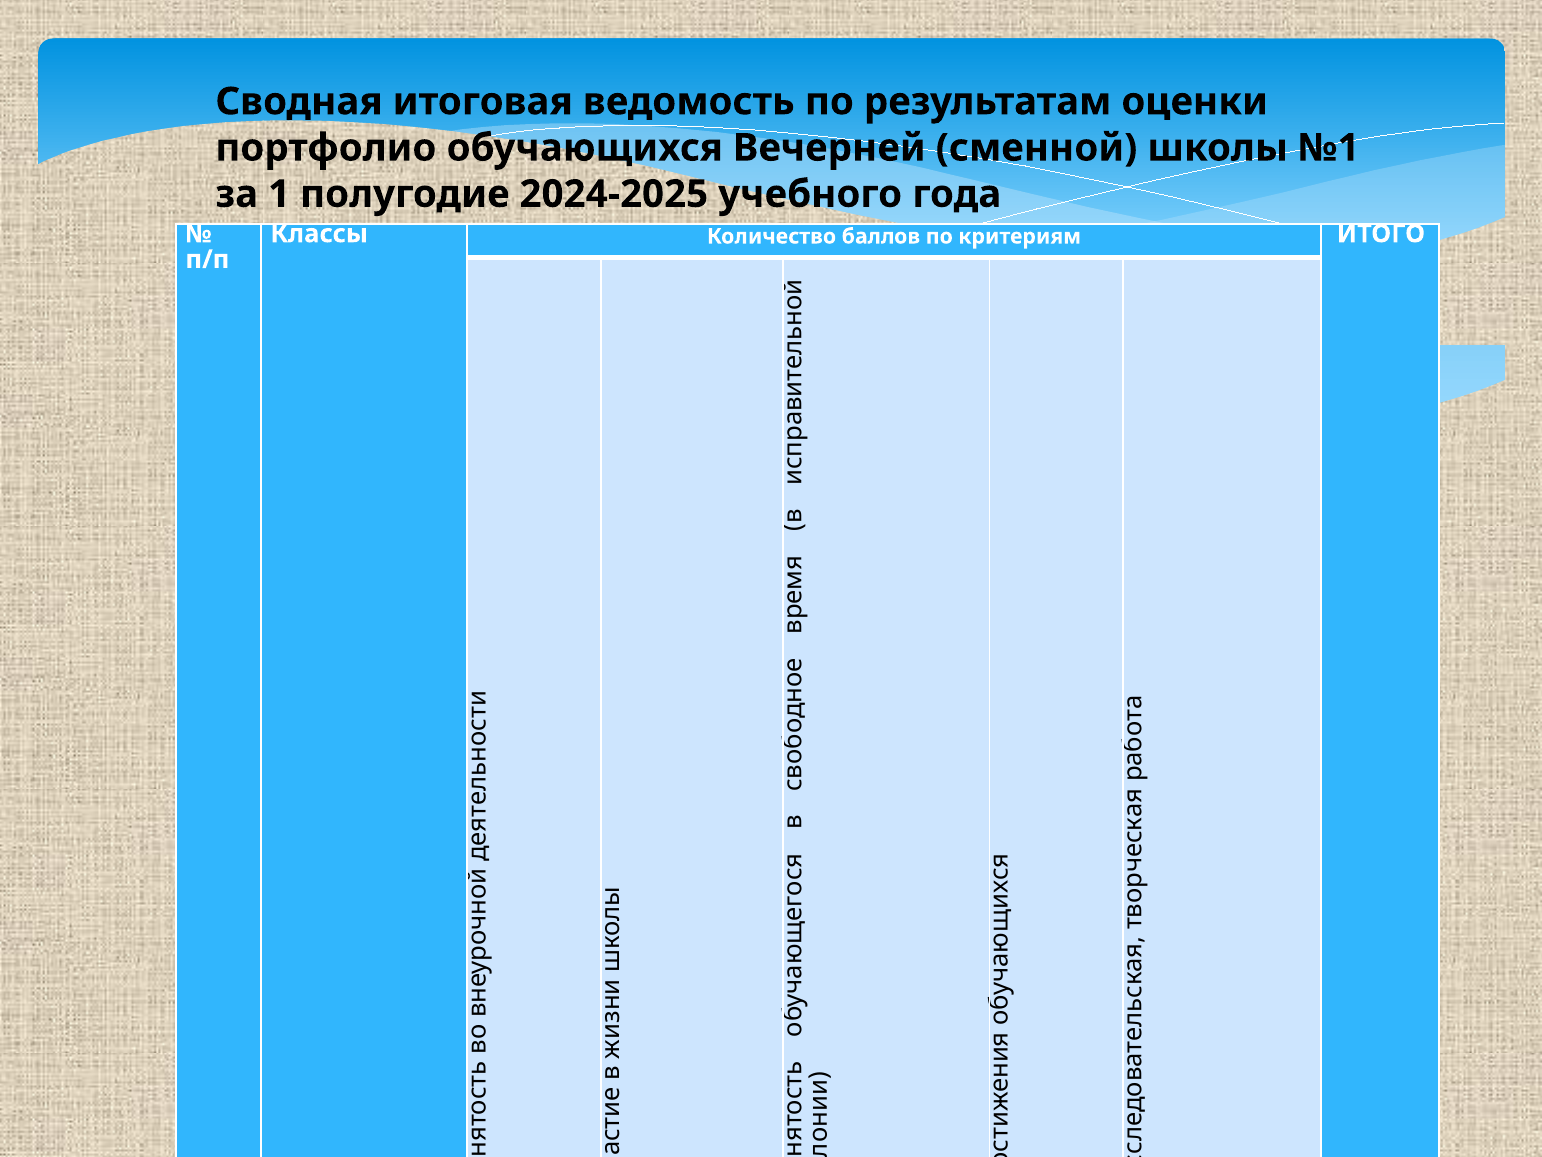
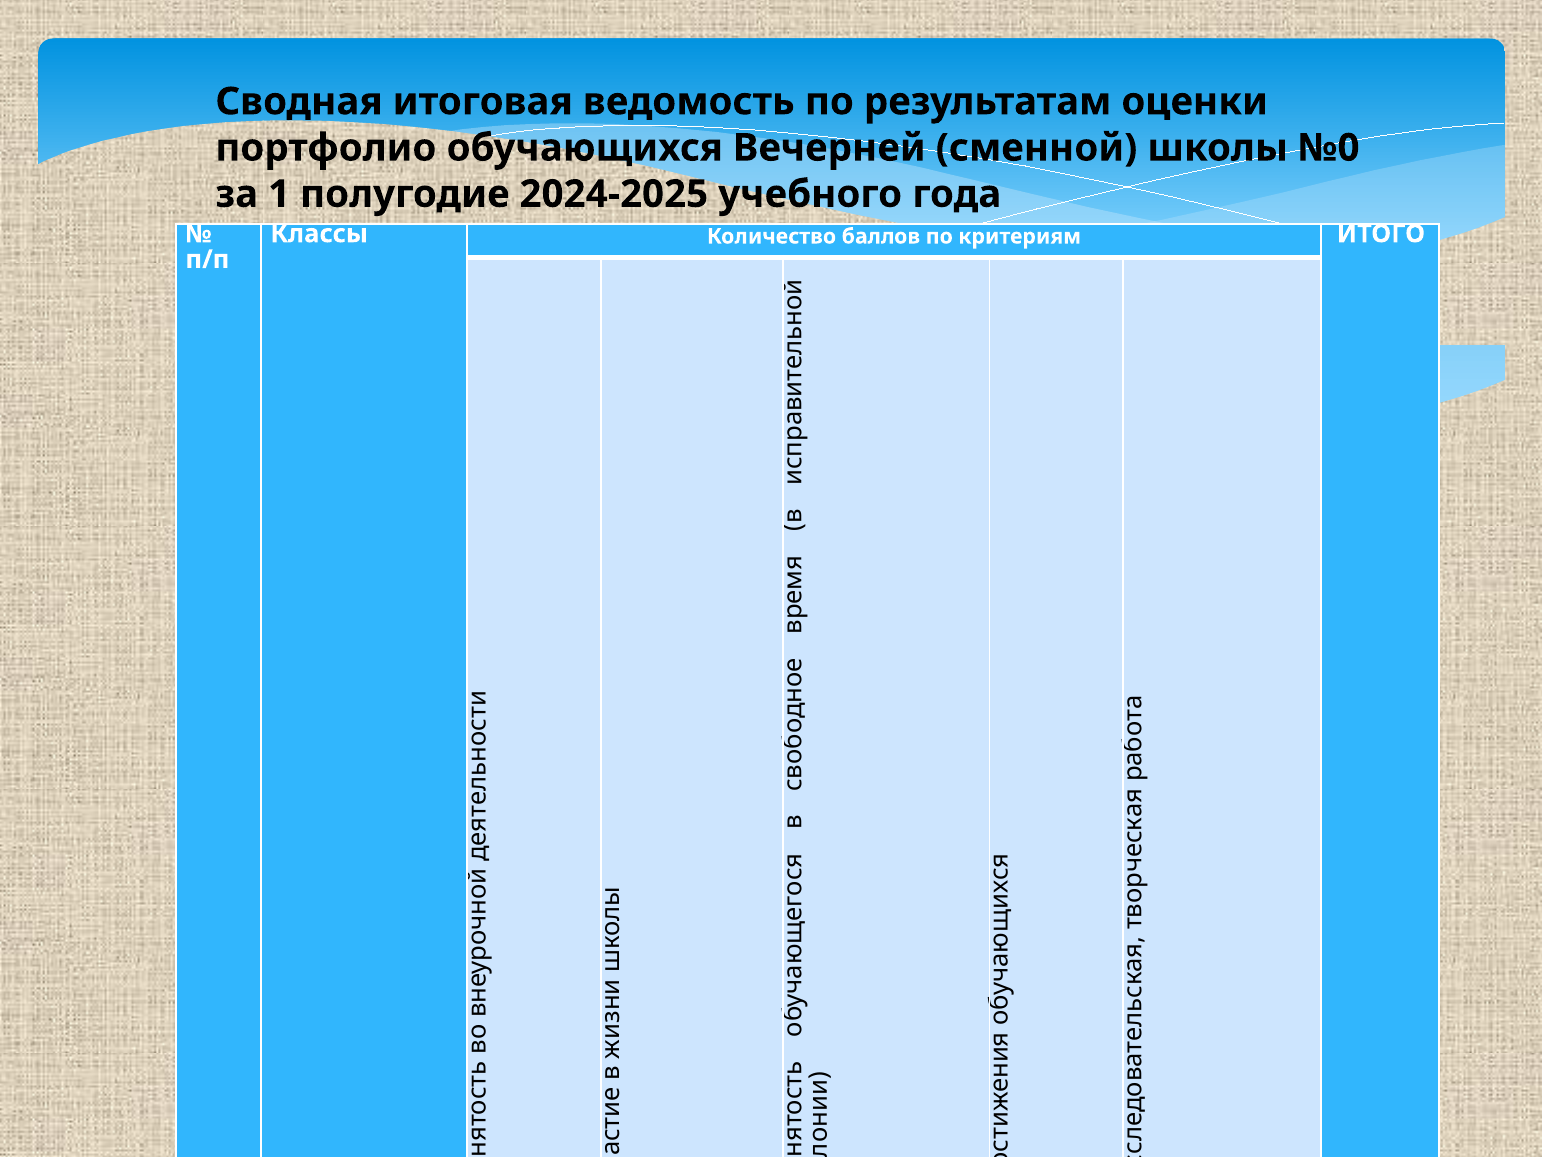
№1: №1 -> №0 (1329, 148)
